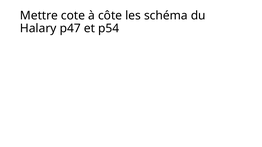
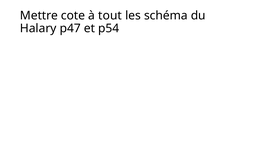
côte: côte -> tout (110, 16)
